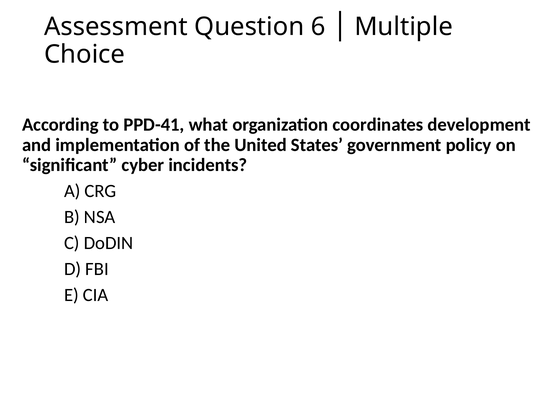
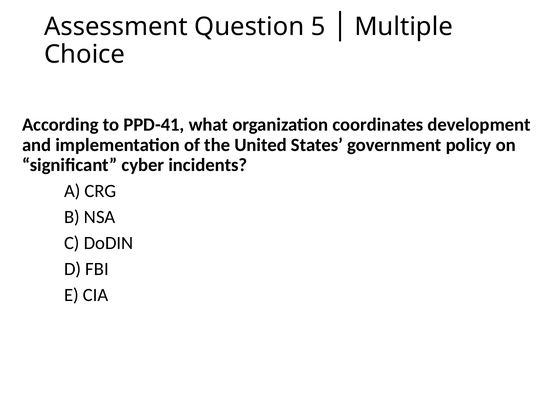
6: 6 -> 5 (318, 27)
